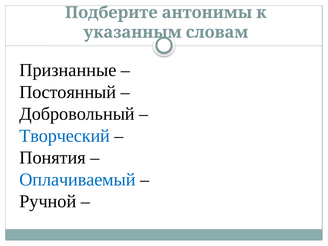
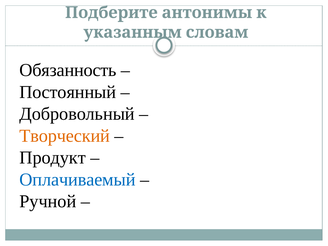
Признанные: Признанные -> Обязанность (68, 70)
Творческий colour: blue -> orange (65, 136)
Понятия: Понятия -> Продукт (53, 158)
